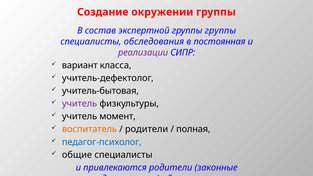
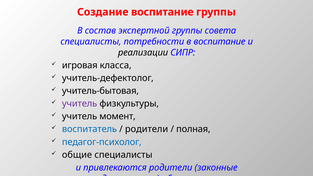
Создание окружении: окружении -> воспитание (162, 12)
группы группы: группы -> совета (220, 31)
обследования: обследования -> потребности (154, 42)
в постоянная: постоянная -> воспитание (219, 42)
реализации colour: purple -> black (143, 53)
вариант: вариант -> игровая (80, 65)
воспитатель colour: orange -> blue (89, 129)
